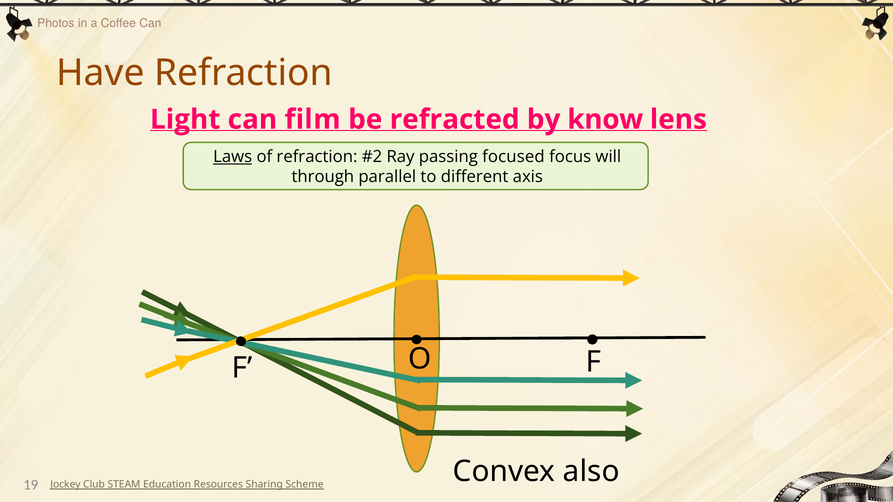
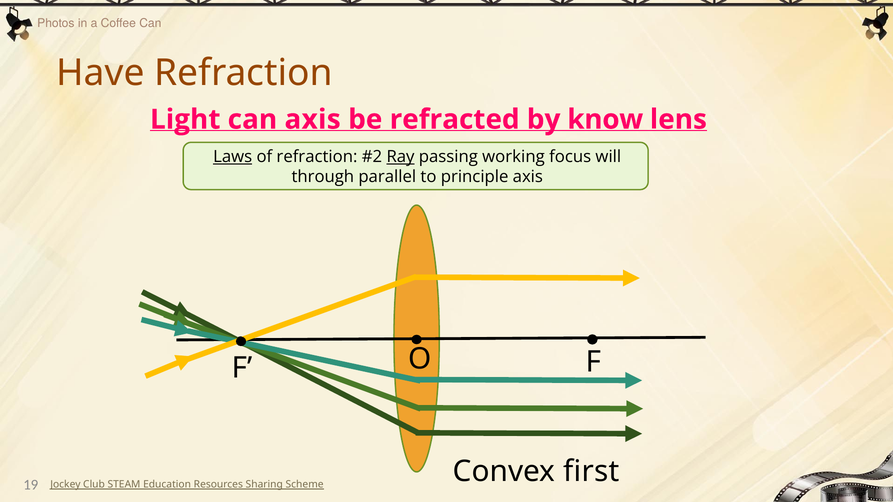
can film: film -> axis (313, 120)
Ray underline: none -> present (400, 157)
focused: focused -> working (513, 157)
different: different -> principle (475, 177)
also: also -> first (591, 472)
